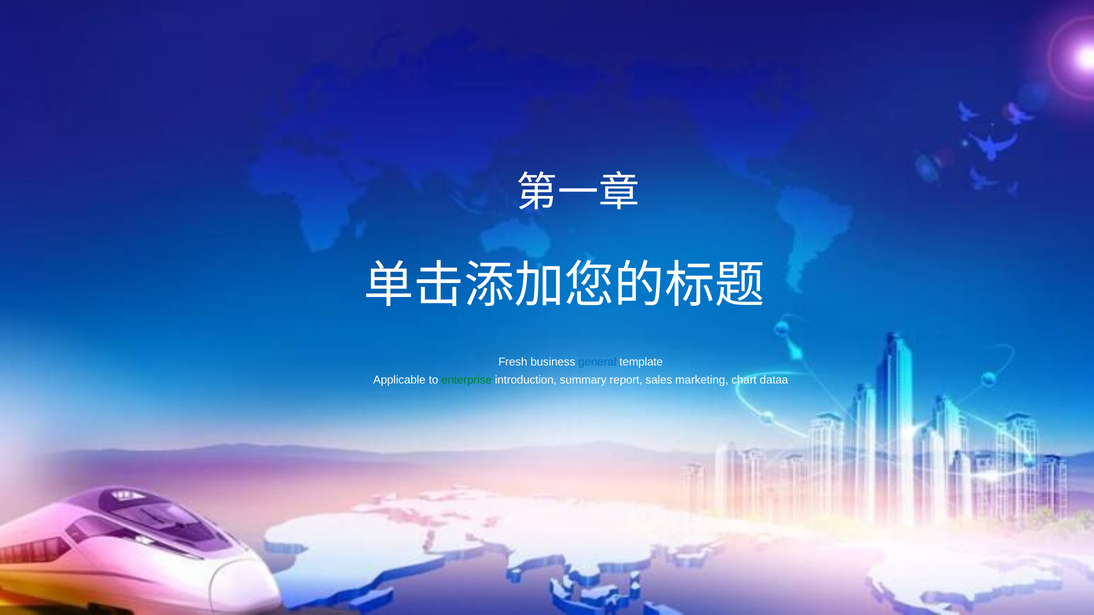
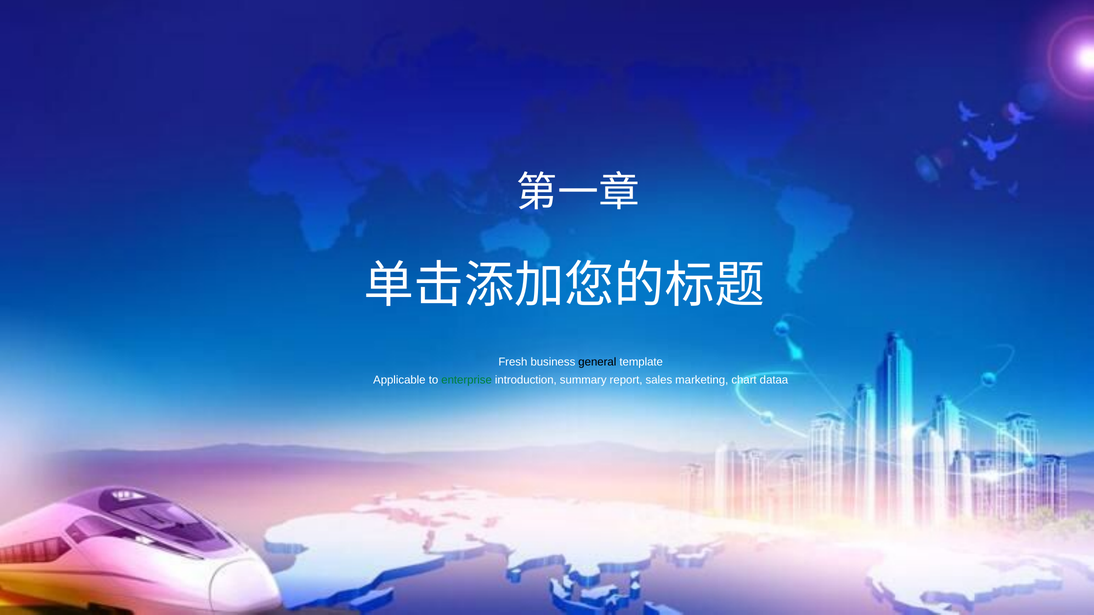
general colour: blue -> black (597, 362)
